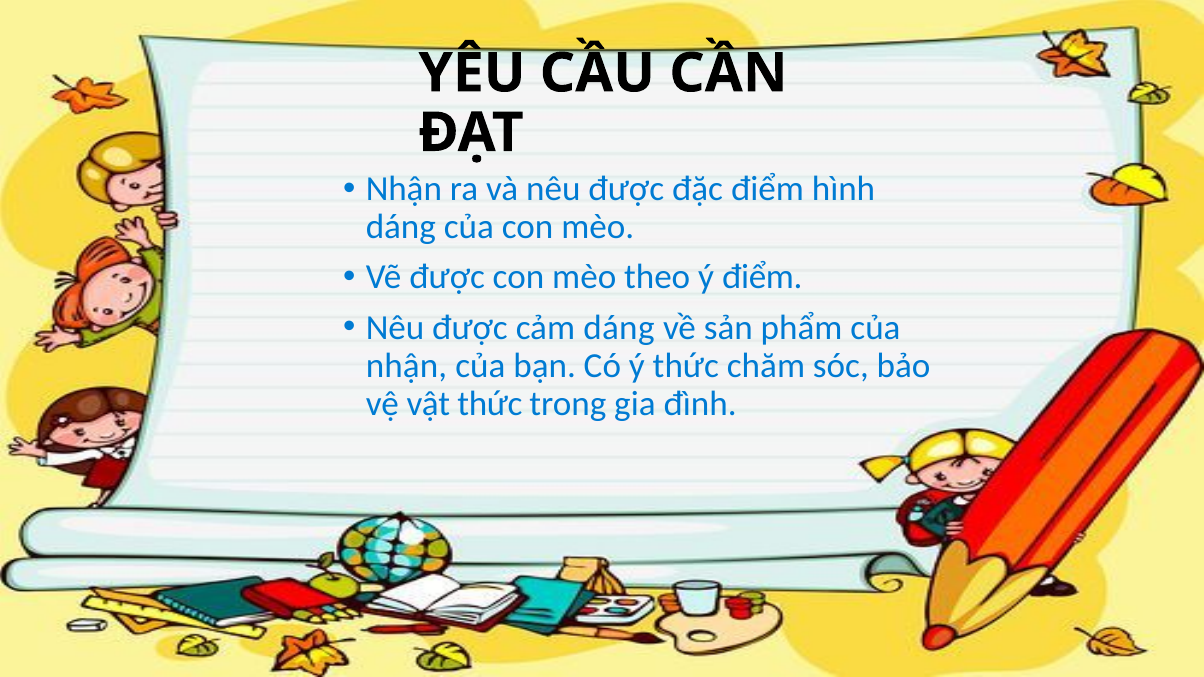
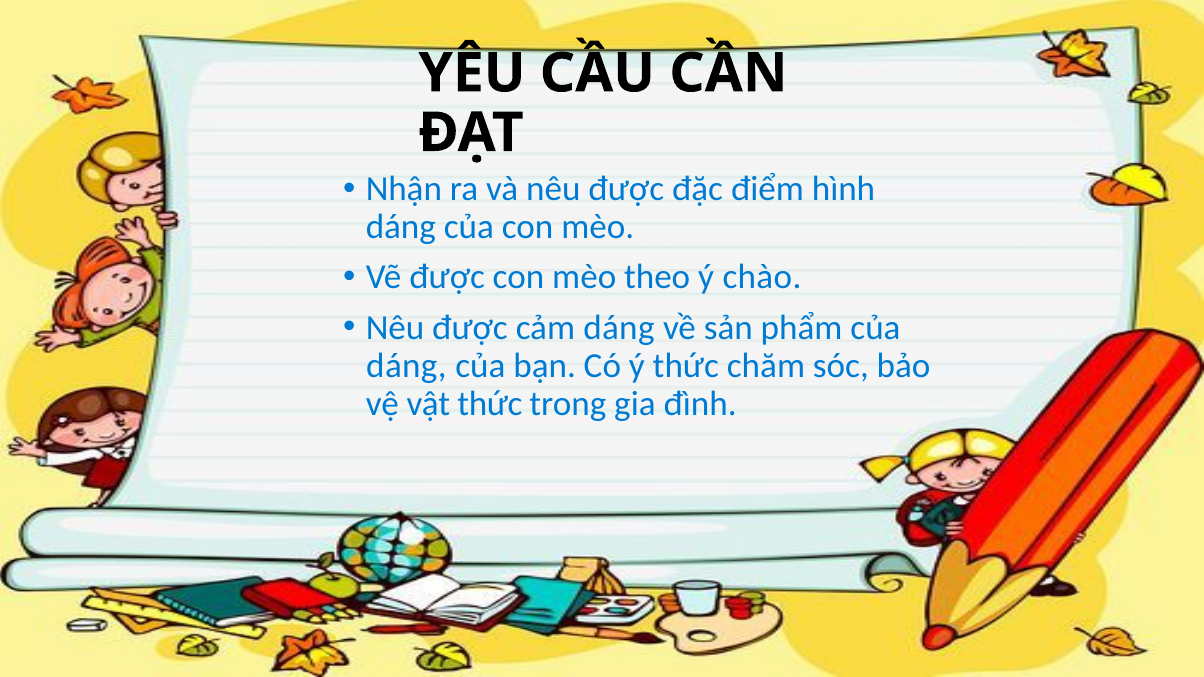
ý điểm: điểm -> chào (762, 277)
nhận: nhận -> dáng (406, 366)
